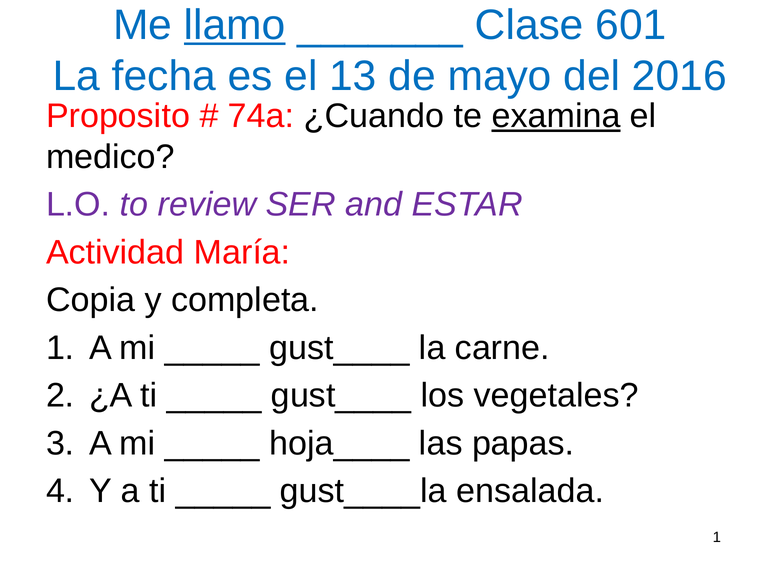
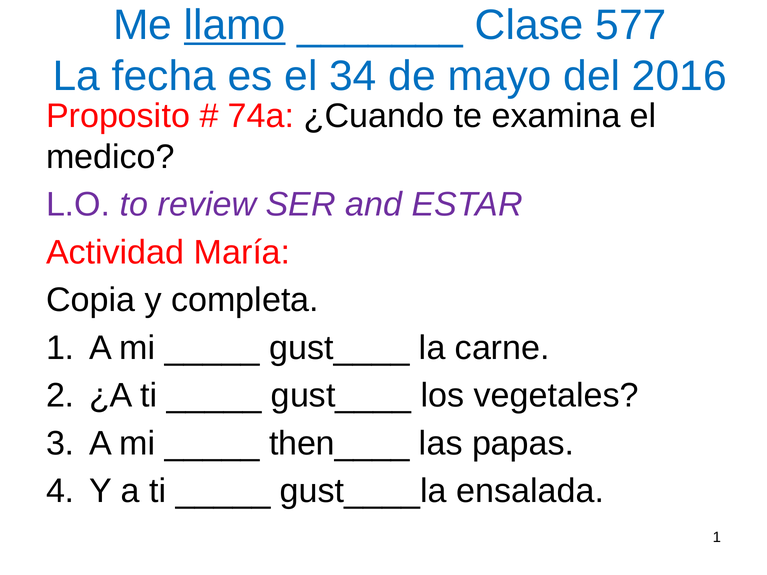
601: 601 -> 577 (631, 25)
13: 13 -> 34 (353, 76)
examina underline: present -> none (556, 116)
hoja____: hoja____ -> then____ (340, 444)
